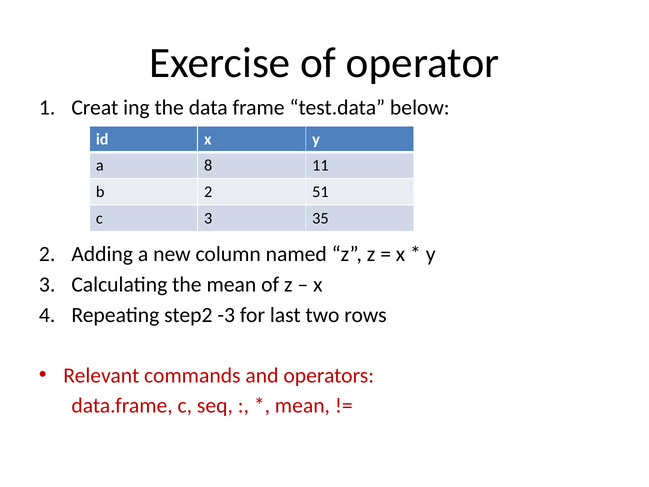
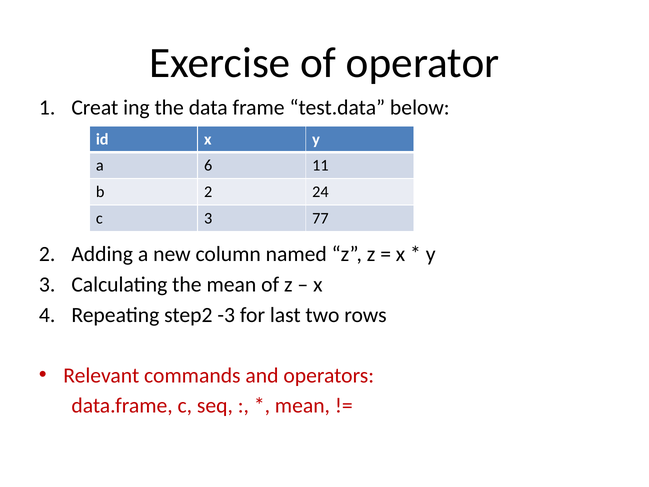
8: 8 -> 6 (208, 165)
51: 51 -> 24 (320, 192)
35: 35 -> 77 (320, 218)
